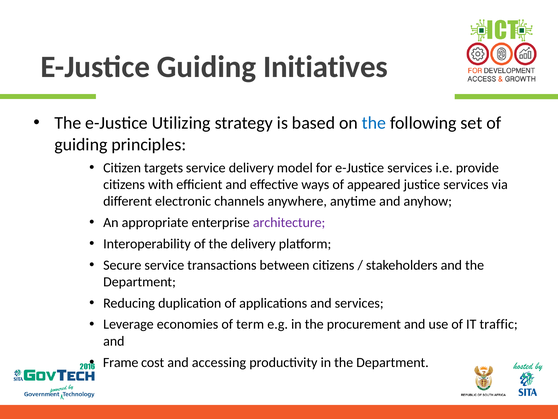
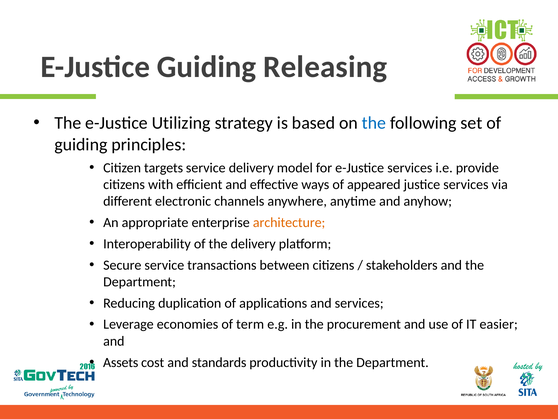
Initiatives: Initiatives -> Releasing (325, 67)
architecture colour: purple -> orange (289, 222)
traffic: traffic -> easier (499, 324)
Frame: Frame -> Assets (121, 362)
accessing: accessing -> standards (219, 362)
